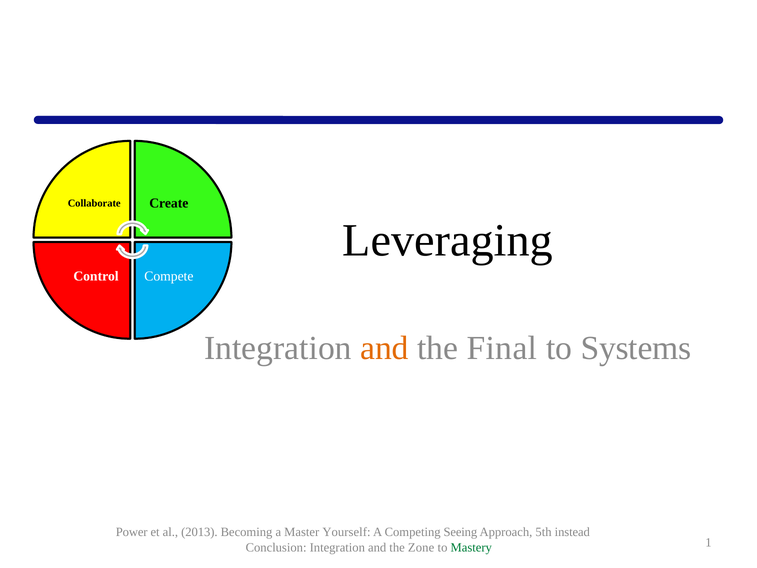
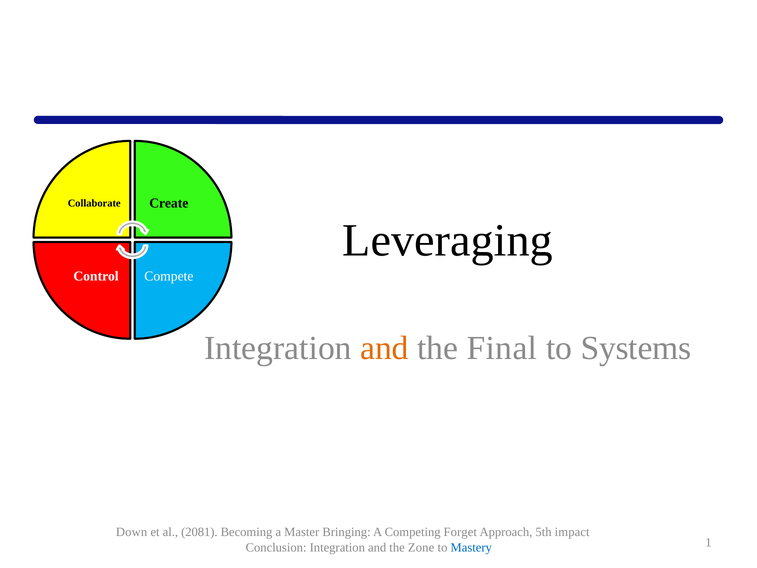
Power: Power -> Down (132, 532)
2013: 2013 -> 2081 (199, 532)
Yourself: Yourself -> Bringing (347, 532)
Seeing: Seeing -> Forget (460, 532)
instead: instead -> impact (572, 532)
Mastery colour: green -> blue (471, 547)
